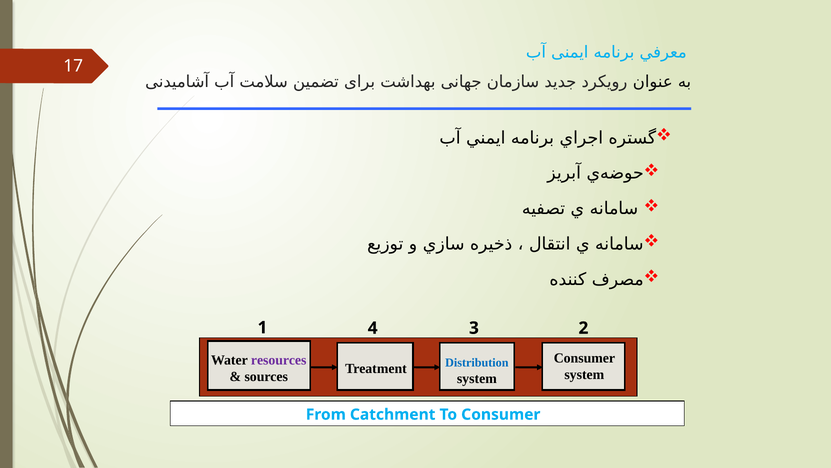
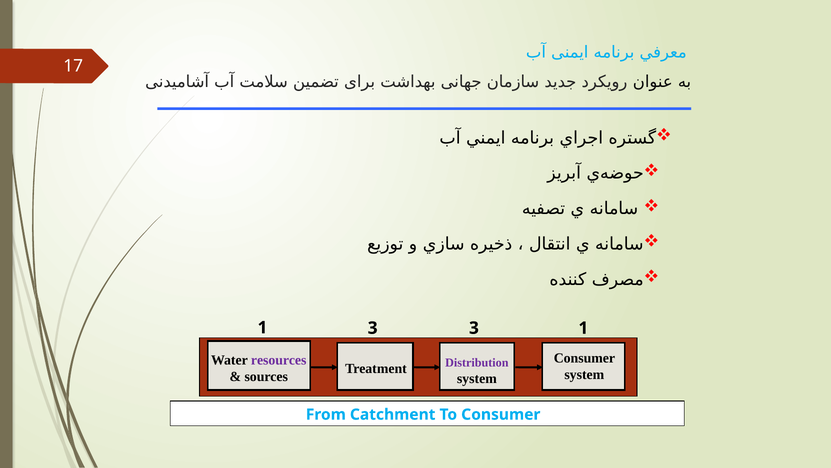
1 4: 4 -> 3 (373, 328)
3 2: 2 -> 1 (583, 328)
Distribution colour: blue -> purple (477, 362)
